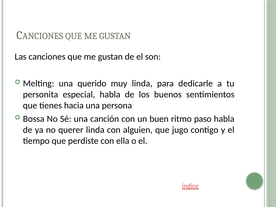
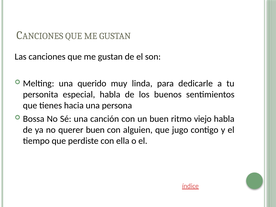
paso: paso -> viejo (203, 119)
querer linda: linda -> buen (95, 130)
